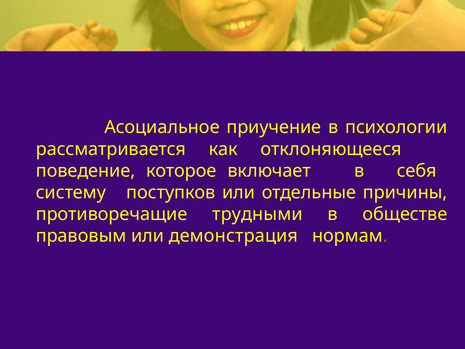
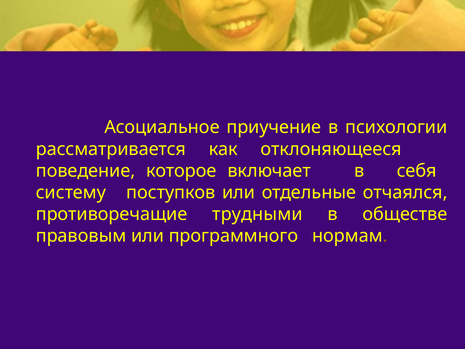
причины: причины -> отчаялся (405, 192)
демонстрация: демонстрация -> программного (233, 236)
